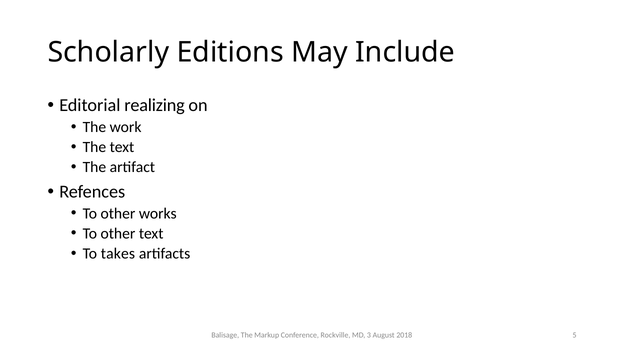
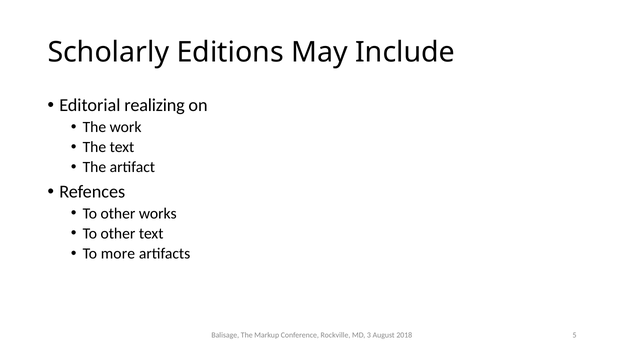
takes: takes -> more (118, 254)
